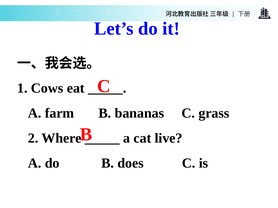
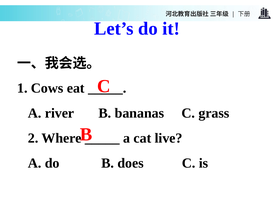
farm: farm -> river (59, 113)
